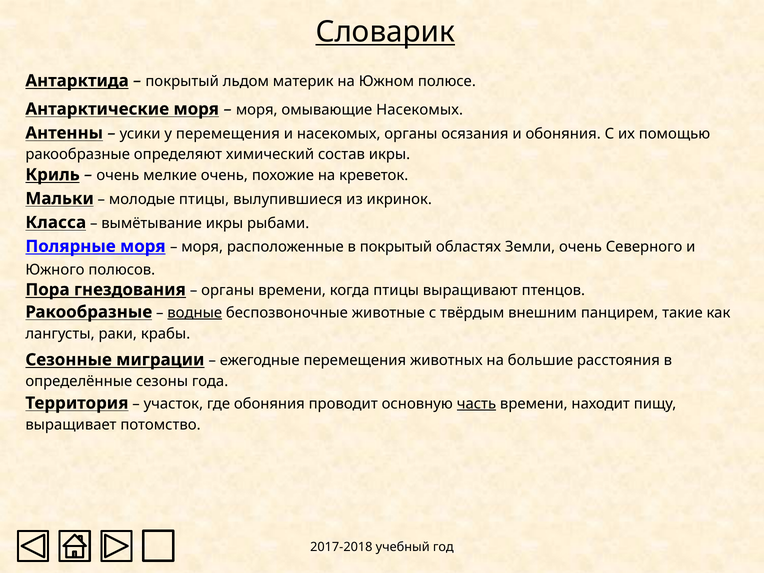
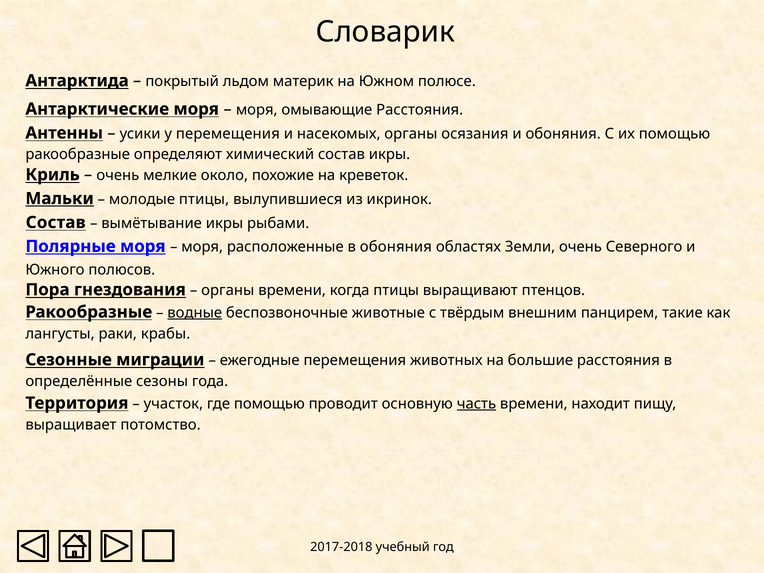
Словарик underline: present -> none (385, 32)
омывающие Насекомых: Насекомых -> Расстояния (420, 110)
мелкие очень: очень -> около (224, 175)
Мальки underline: none -> present (60, 199)
Класса: Класса -> Состав (56, 222)
в покрытый: покрытый -> обоняния (396, 247)
где обоняния: обоняния -> помощью (269, 404)
